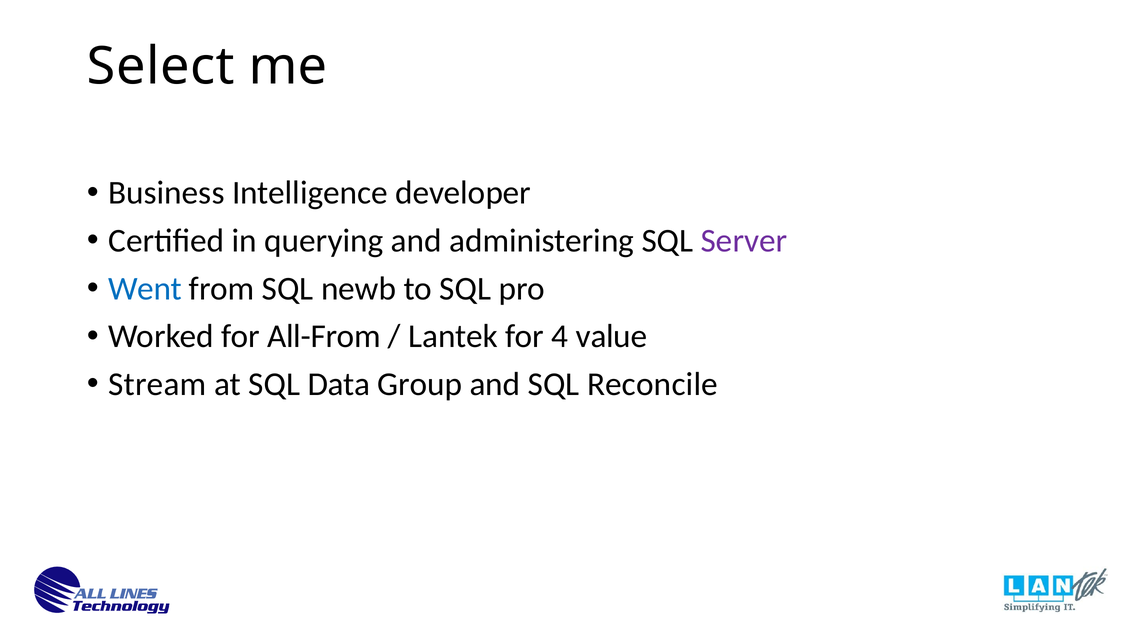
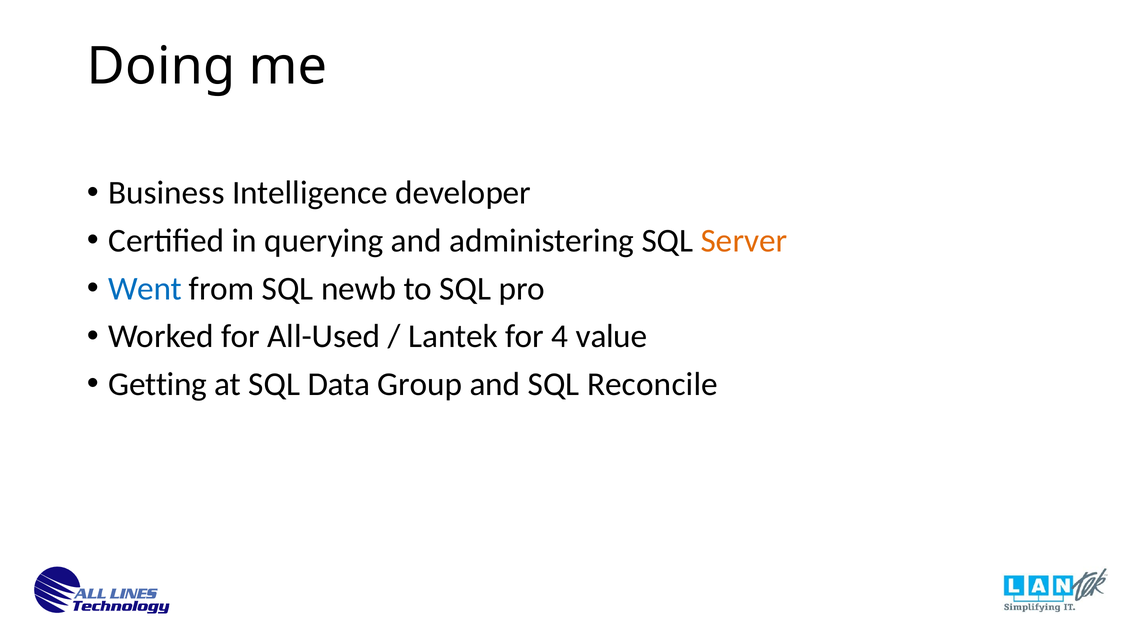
Select: Select -> Doing (161, 66)
Server colour: purple -> orange (744, 241)
All-From: All-From -> All-Used (324, 337)
Stream: Stream -> Getting (158, 385)
